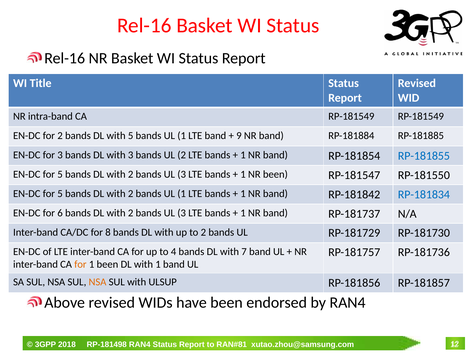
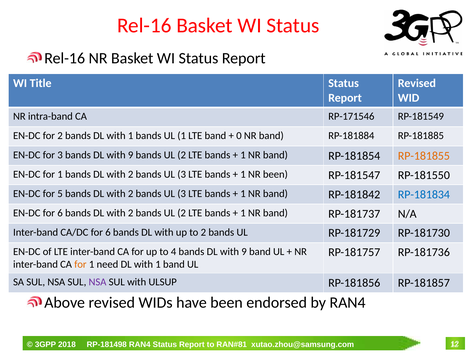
CA RP-181549: RP-181549 -> RP-171546 (351, 116)
bands DL with 5: 5 -> 1 (131, 136)
9: 9 -> 0 (239, 136)
3: 3 -> 9 (131, 155)
RP-181855 colour: blue -> orange (424, 156)
5: 5 -> 1 (60, 174)
1: 1 -> 3 (182, 194)
3: 3 -> 2 (182, 213)
CA/DC for 8: 8 -> 6 (108, 232)
7: 7 -> 9 (244, 252)
1 been: been -> need (107, 264)
NSA colour: orange -> purple (98, 282)
